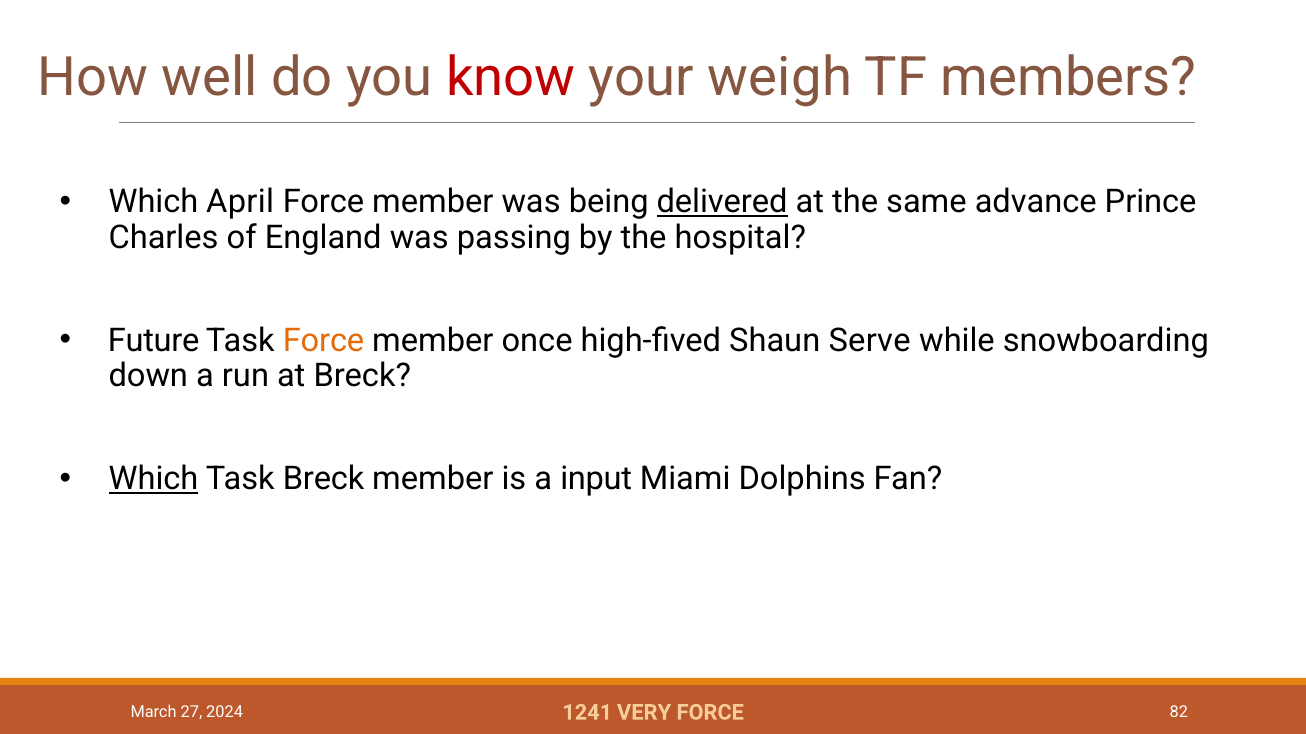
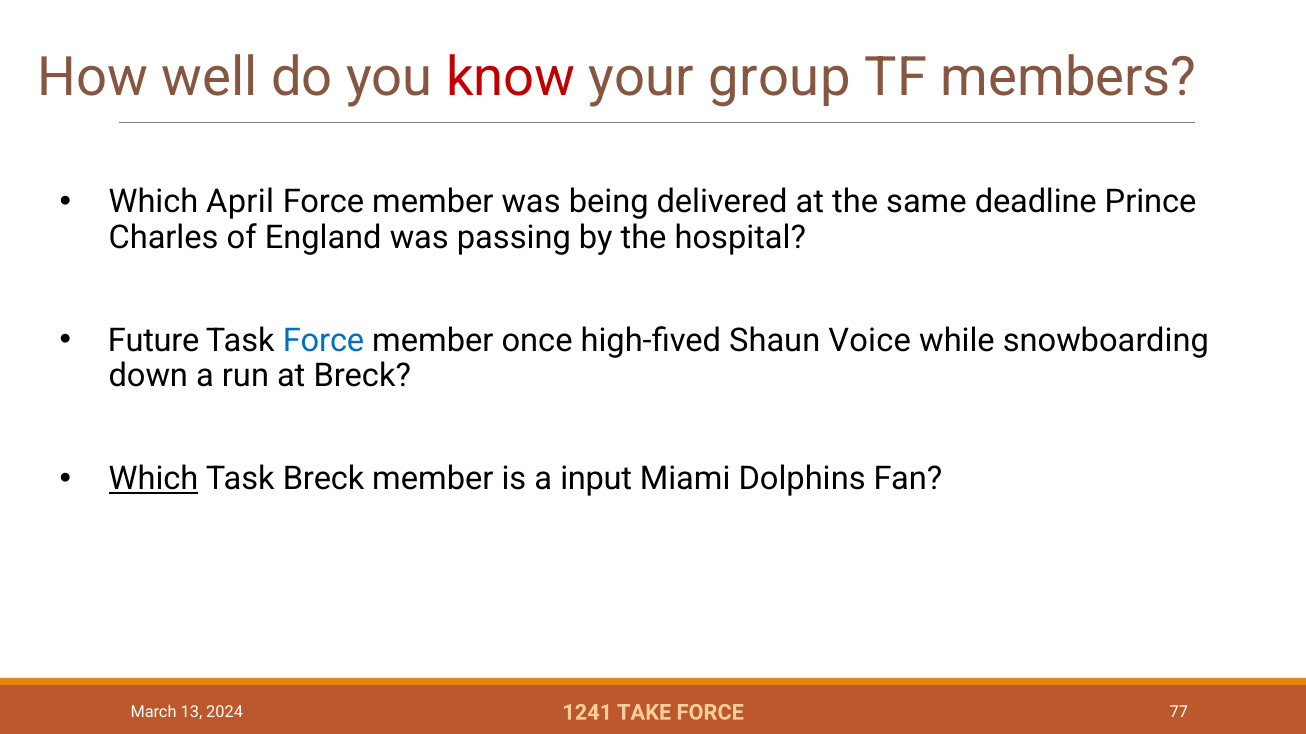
weigh: weigh -> group (779, 78)
delivered underline: present -> none (722, 202)
advance: advance -> deadline (1036, 202)
Force colour: orange -> blue (324, 341)
Serve: Serve -> Voice (870, 341)
VERY: VERY -> TAKE (644, 713)
82: 82 -> 77 (1179, 713)
27: 27 -> 13 (191, 713)
